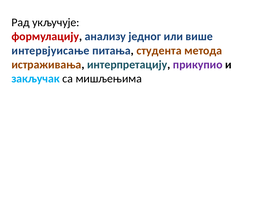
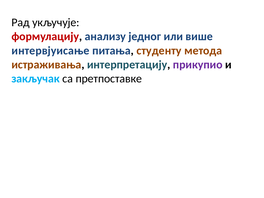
студента: студента -> студенту (159, 51)
мишљењима: мишљењима -> претпоставке (109, 79)
